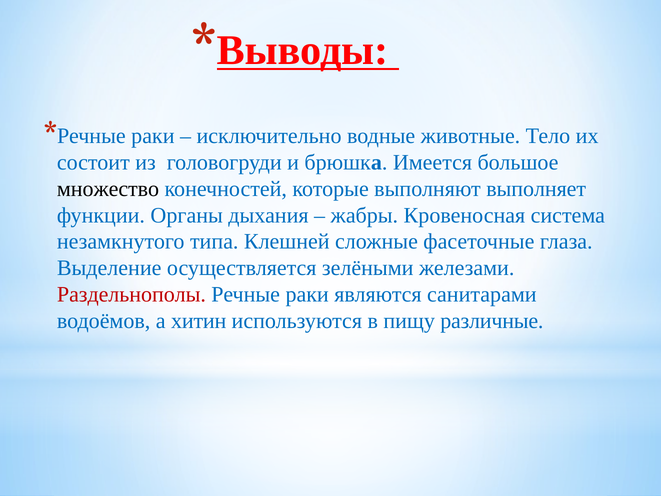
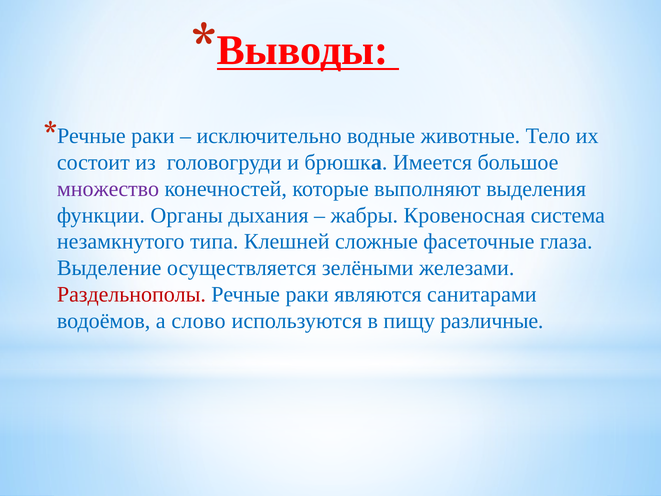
множество colour: black -> purple (108, 189)
выполняет: выполняет -> выделения (536, 189)
хитин: хитин -> слово (198, 321)
